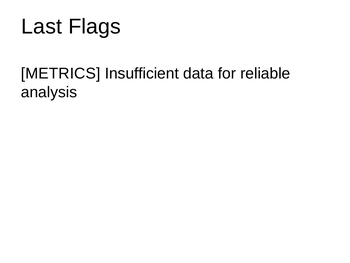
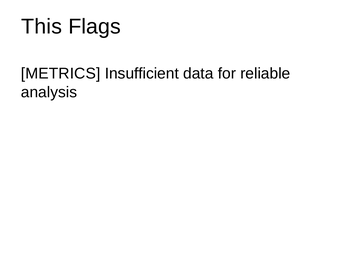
Last: Last -> This (42, 27)
